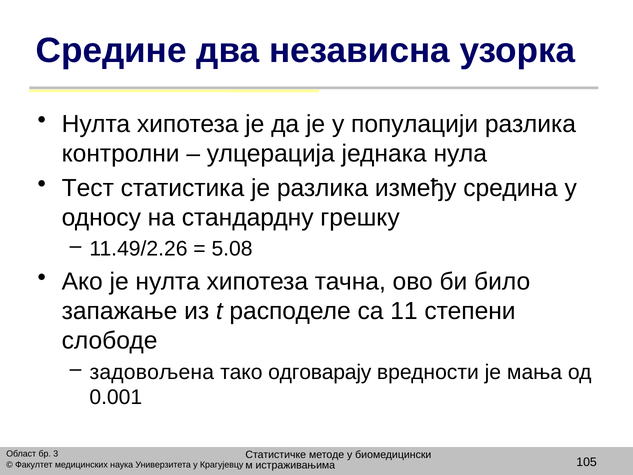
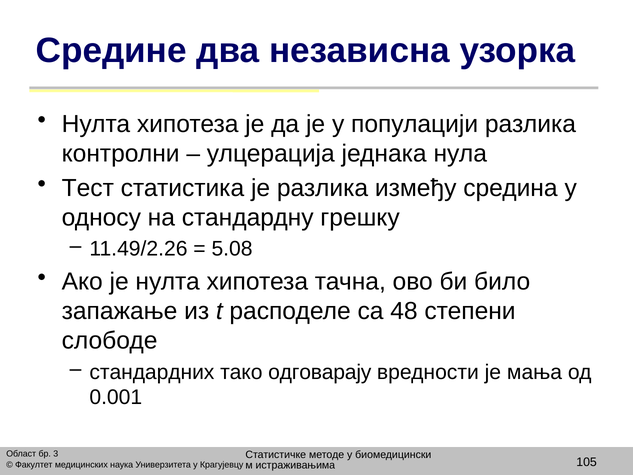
11: 11 -> 48 (404, 311)
задовољена: задовољена -> стандардних (152, 372)
